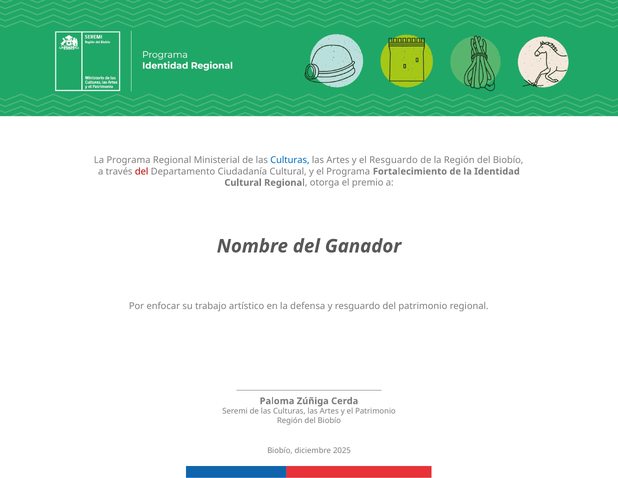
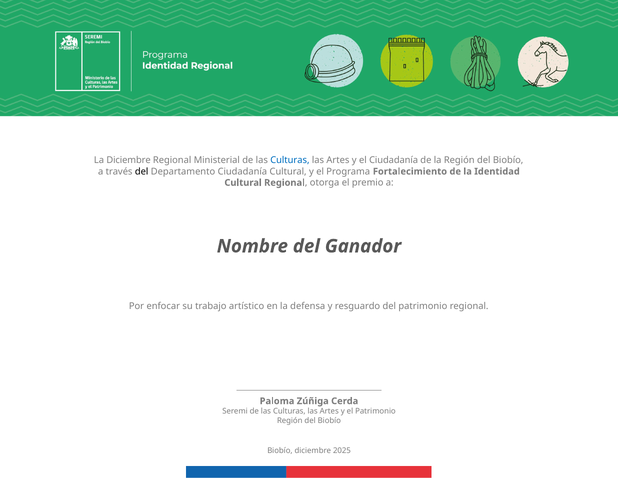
La Programa: Programa -> Diciembre (129, 160)
el Resguardo: Resguardo -> Ciudadanía (394, 160)
del colour: red -> black (142, 171)
